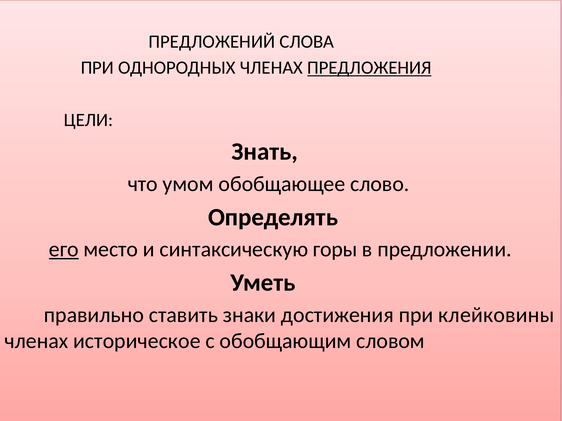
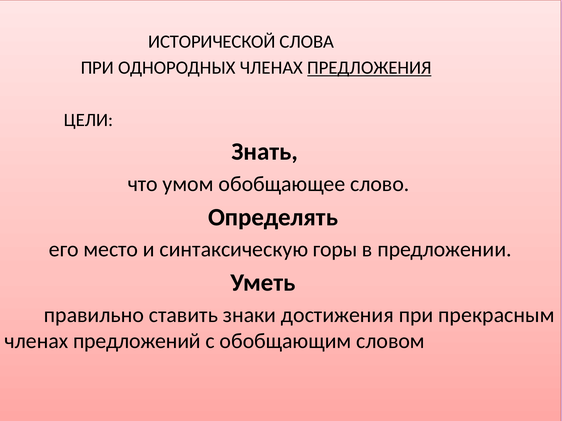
ПРЕДЛОЖЕНИЙ: ПРЕДЛОЖЕНИЙ -> ИСТОРИЧЕСКОЙ (212, 42)
его underline: present -> none (64, 250)
клейковины: клейковины -> прекрасным (496, 315)
историческое: историческое -> предложений (137, 341)
